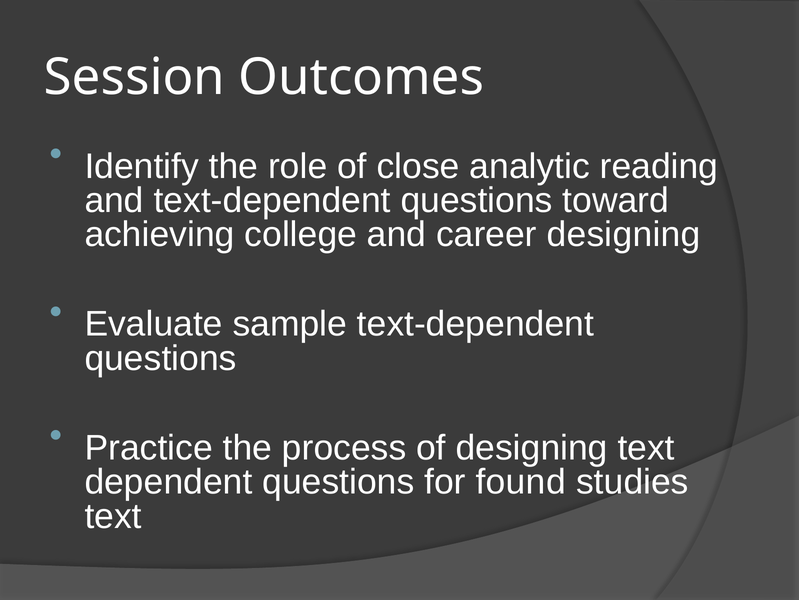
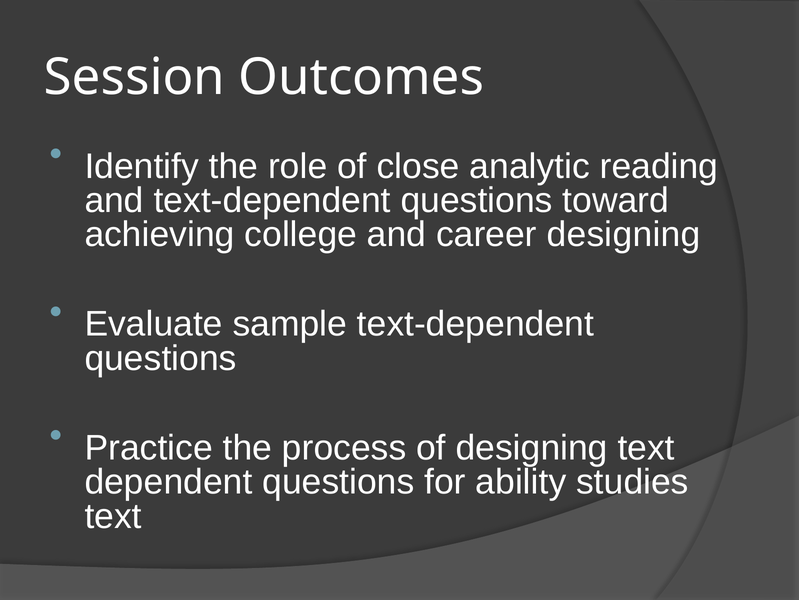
found: found -> ability (521, 482)
